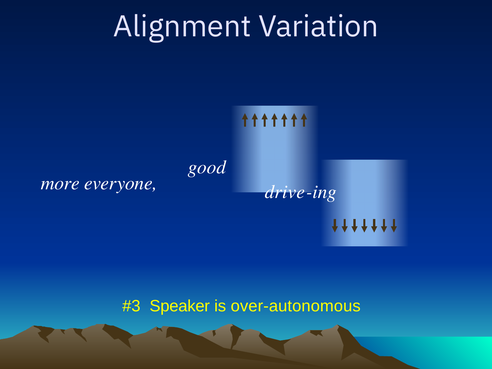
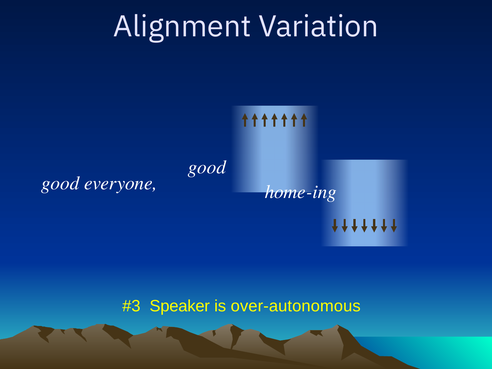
more: more -> good (60, 183)
drive: drive -> home (285, 192)
